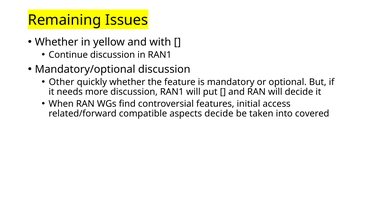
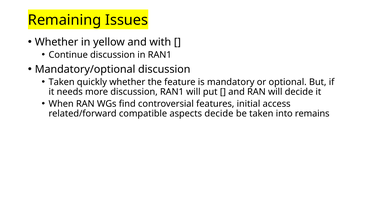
Other: Other -> Taken (62, 82)
covered: covered -> remains (312, 113)
